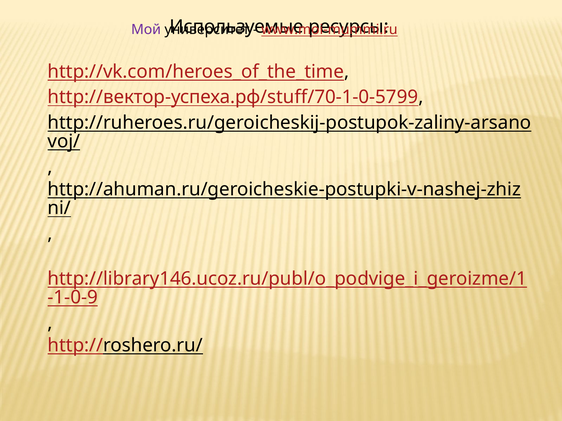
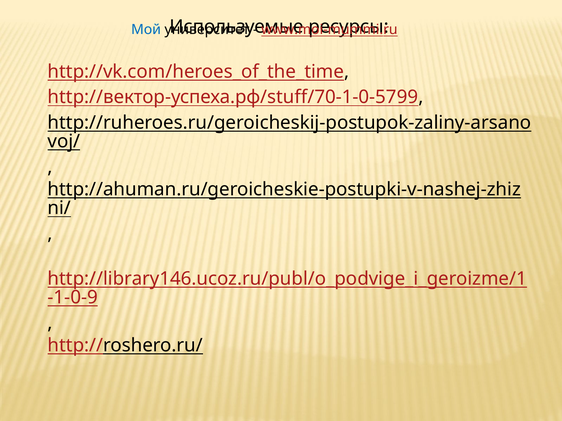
Мой colour: purple -> blue (146, 30)
